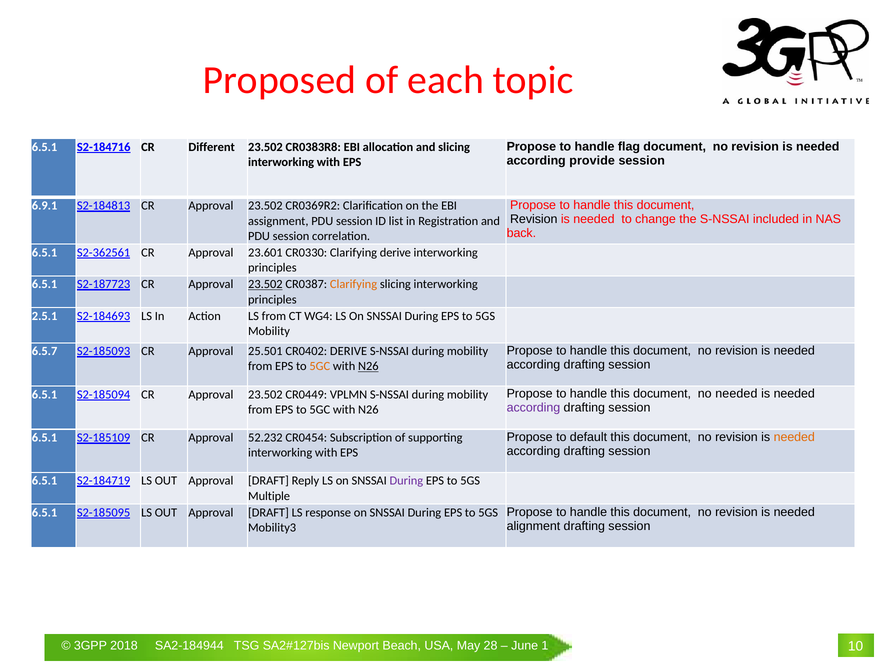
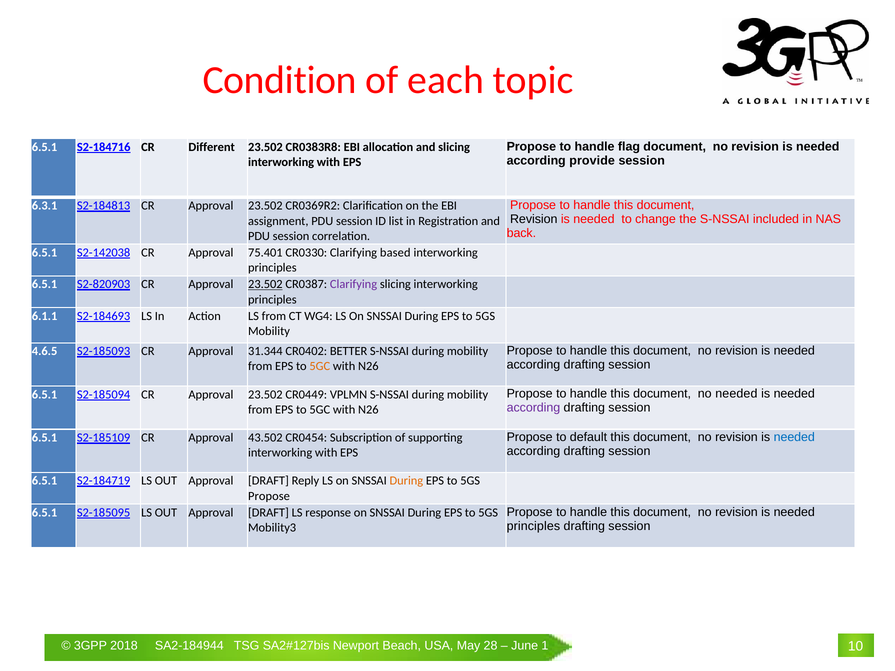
Proposed: Proposed -> Condition (280, 80)
6.9.1: 6.9.1 -> 6.3.1 (45, 206)
S2-362561: S2-362561 -> S2-142038 (104, 253)
23.601: 23.601 -> 75.401 (265, 253)
Clarifying derive: derive -> based (395, 253)
S2-187723: S2-187723 -> S2-820903 (104, 284)
Clarifying colour: orange -> purple (354, 284)
2.5.1: 2.5.1 -> 6.1.1 (45, 316)
6.5.7: 6.5.7 -> 4.6.5 (45, 351)
25.501: 25.501 -> 31.344 (265, 351)
CR0402 DERIVE: DERIVE -> BETTER (349, 351)
N26 underline: present -> none (368, 366)
needed colour: orange -> blue (794, 437)
52.232: 52.232 -> 43.502 (265, 438)
During colour: purple -> orange (406, 481)
Multiple: Multiple -> Propose (269, 496)
alignment: alignment -> principles (533, 526)
